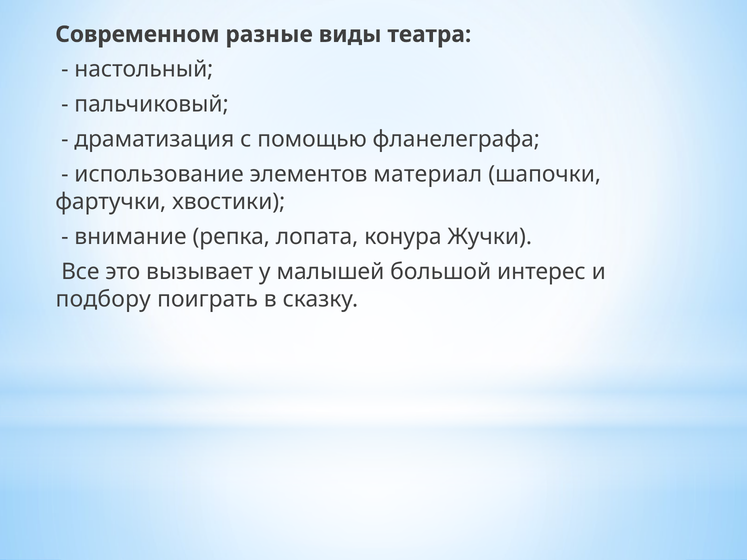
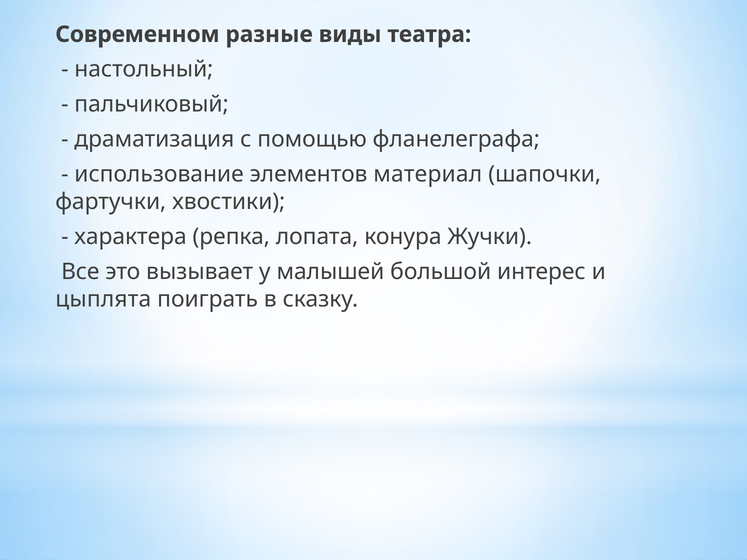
внимание: внимание -> характера (131, 237)
подбору: подбору -> цыплята (103, 299)
